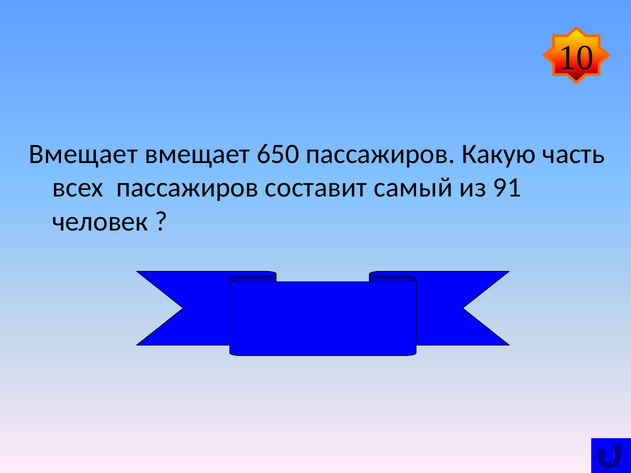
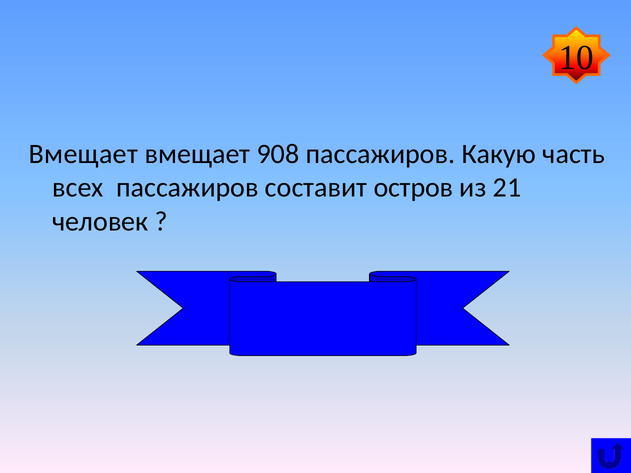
650: 650 -> 908 (278, 154)
самый: самый -> остров (413, 188)
91: 91 -> 21 (507, 188)
